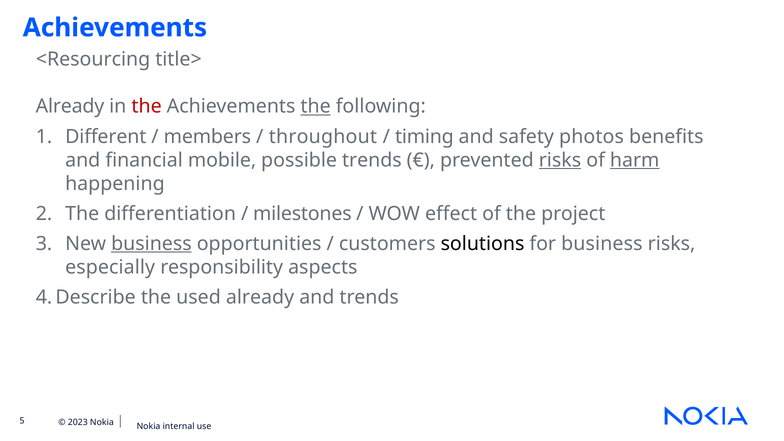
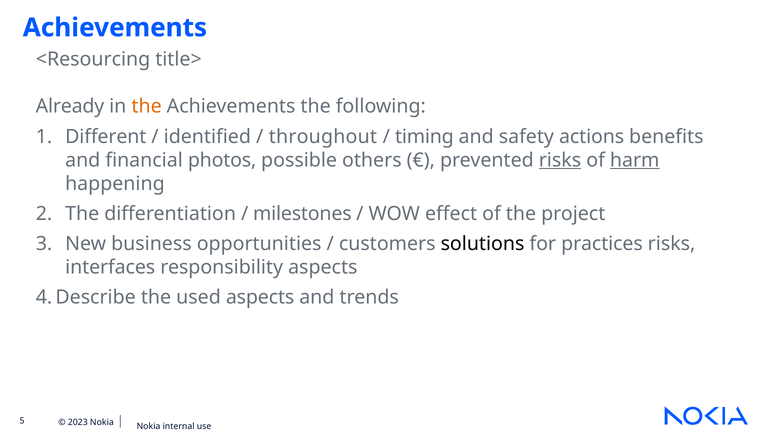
the colour: red -> orange (147, 107)
the underline: present -> none (316, 107)
members: members -> identified (207, 137)
photos: photos -> actions (592, 137)
mobile: mobile -> photos (222, 160)
possible trends: trends -> others (372, 160)
business underline: present -> none (151, 244)
for business: business -> practices (602, 244)
especially: especially -> interfaces (110, 267)
used already: already -> aspects (260, 297)
